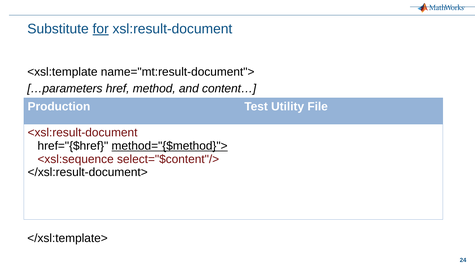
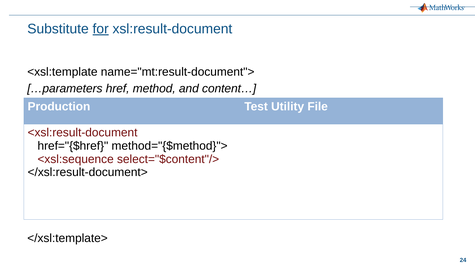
method="{$method}"> underline: present -> none (170, 146)
